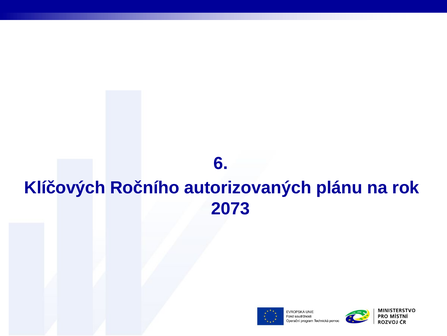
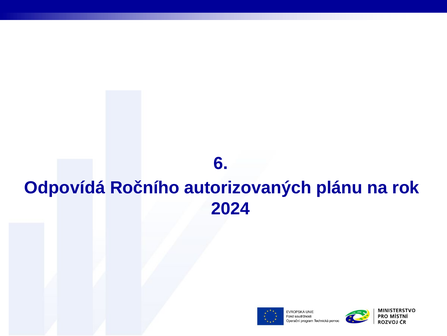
Klíčových: Klíčových -> Odpovídá (65, 187)
2073: 2073 -> 2024 (230, 208)
